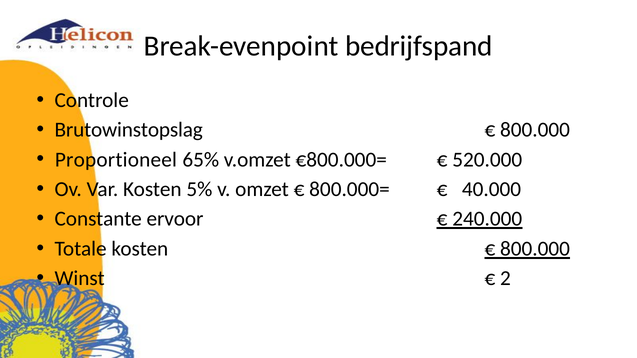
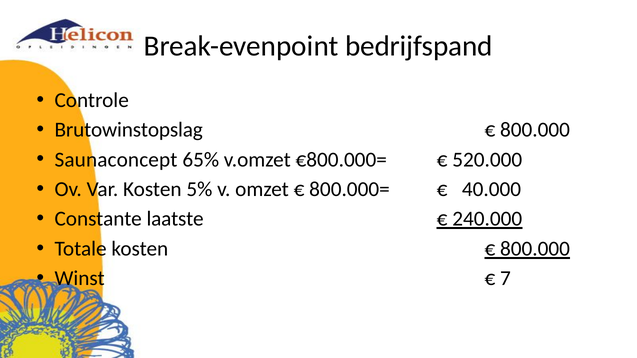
Proportioneel: Proportioneel -> Saunaconcept (116, 160)
ervoor: ervoor -> laatste (175, 219)
2: 2 -> 7 (505, 279)
